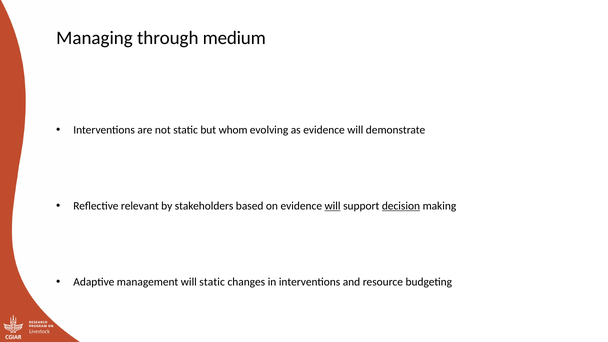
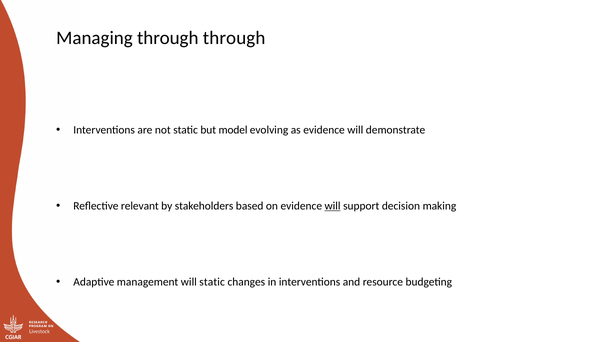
through medium: medium -> through (234, 38)
whom: whom -> model (233, 130)
decision underline: present -> none (401, 206)
